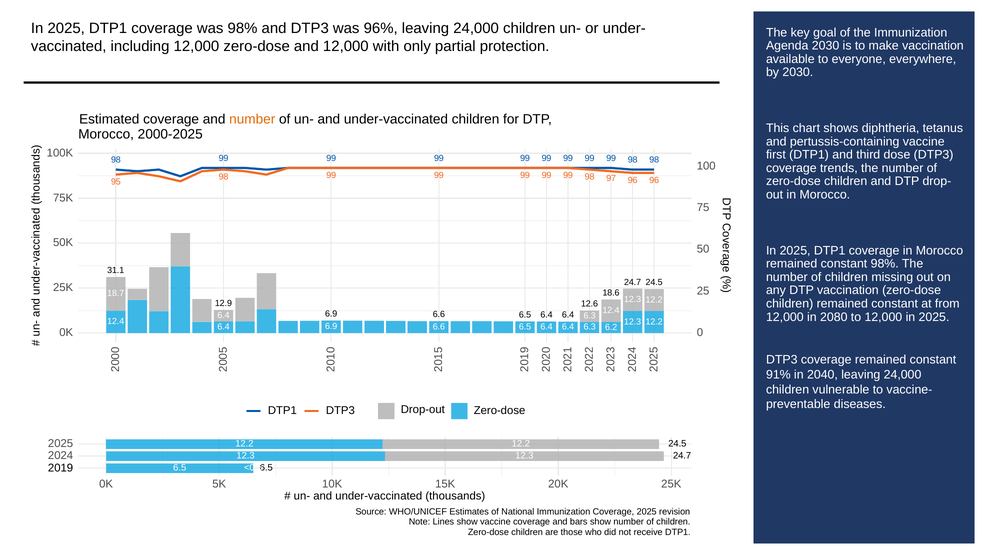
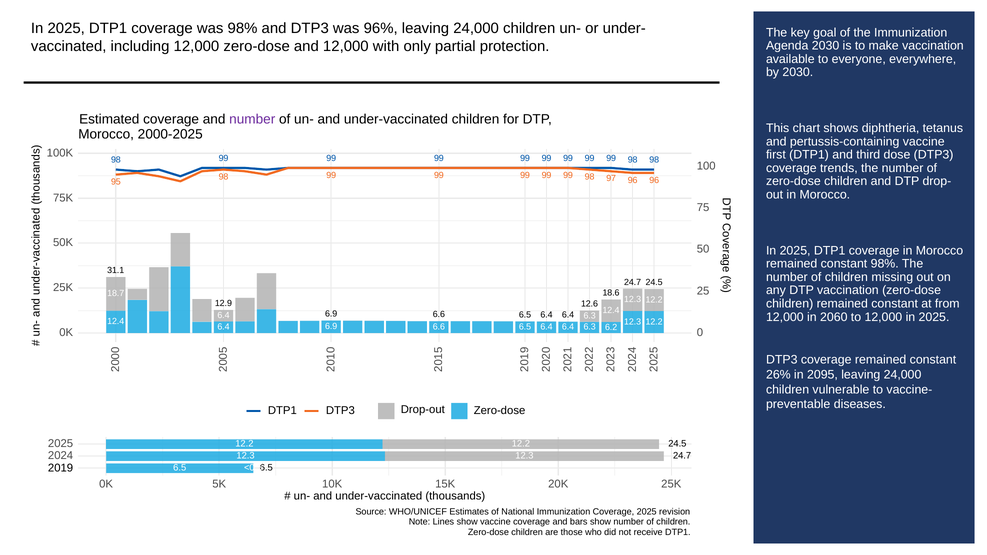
number colour: orange -> purple (252, 119)
2080: 2080 -> 2060 (834, 317)
91%: 91% -> 26% (778, 375)
2040: 2040 -> 2095 (822, 375)
